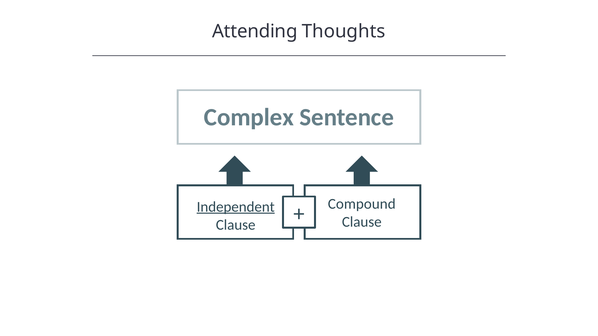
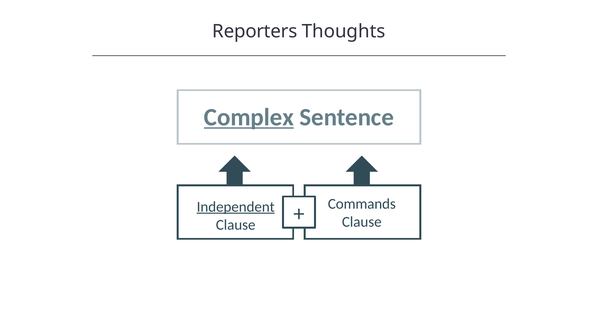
Attending: Attending -> Reporters (255, 31)
Complex underline: none -> present (249, 117)
Compound: Compound -> Commands (362, 204)
